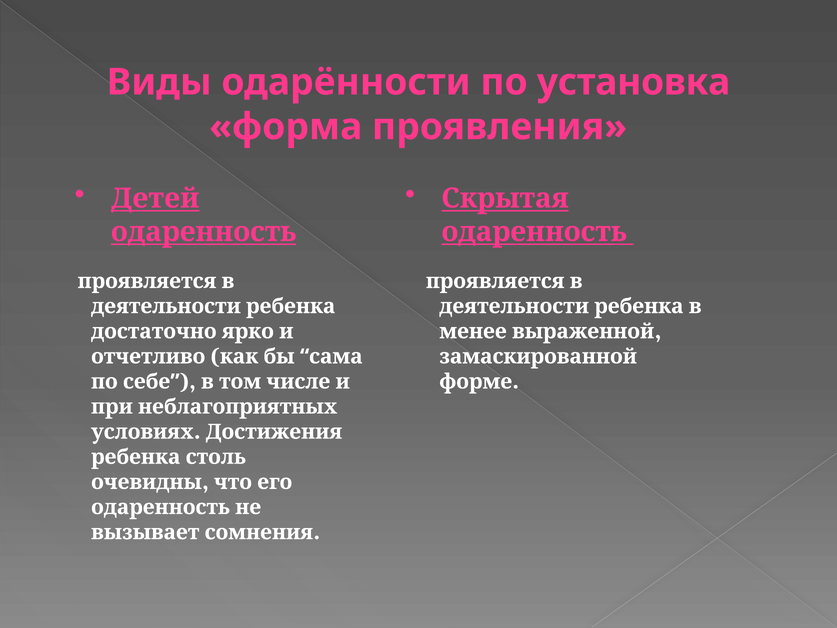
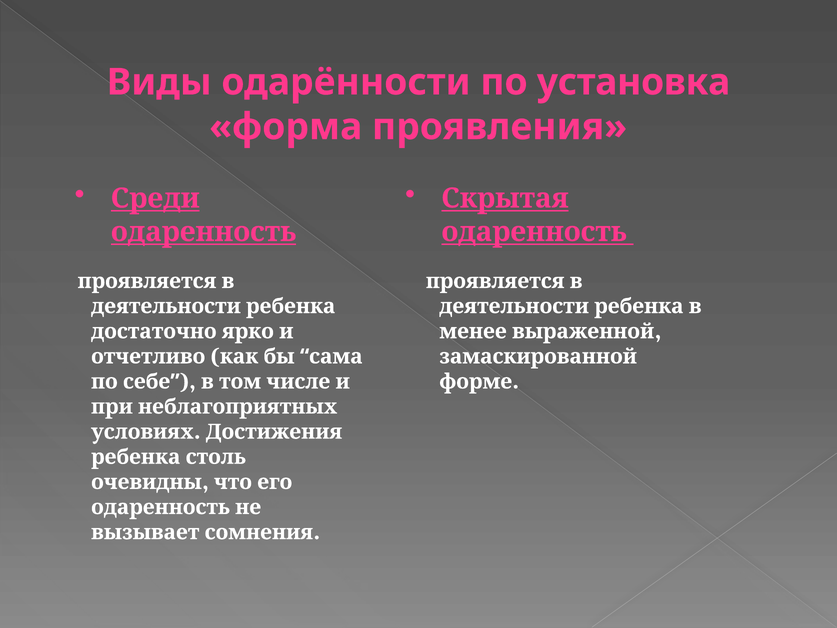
Детей: Детей -> Среди (155, 198)
